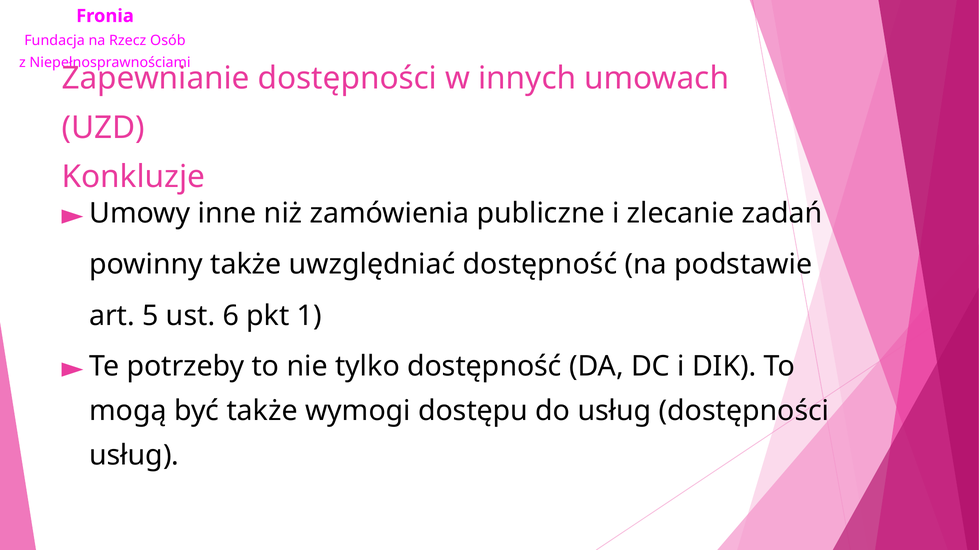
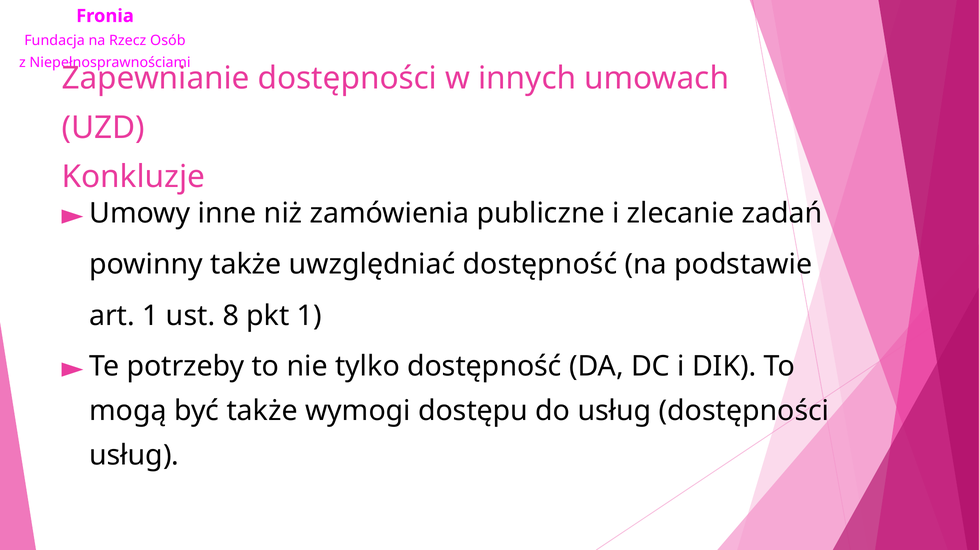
art 5: 5 -> 1 (150, 316)
6: 6 -> 8 (231, 316)
